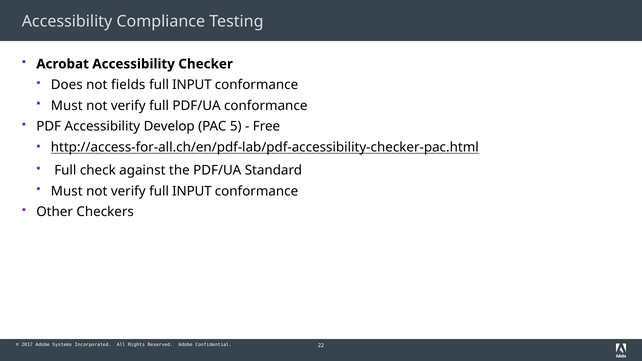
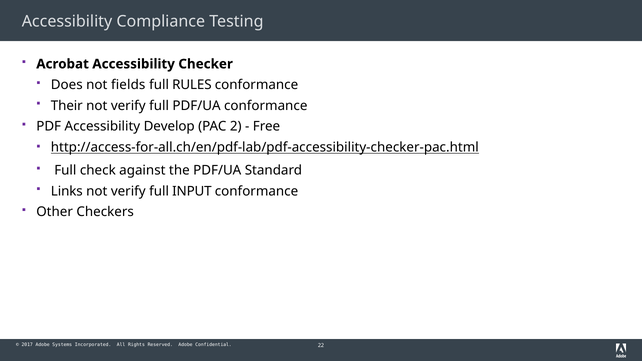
INPUT: INPUT -> RULES (192, 85)
Must: Must -> Their (67, 106)
5: 5 -> 2 (236, 127)
Must: Must -> Links (67, 191)
